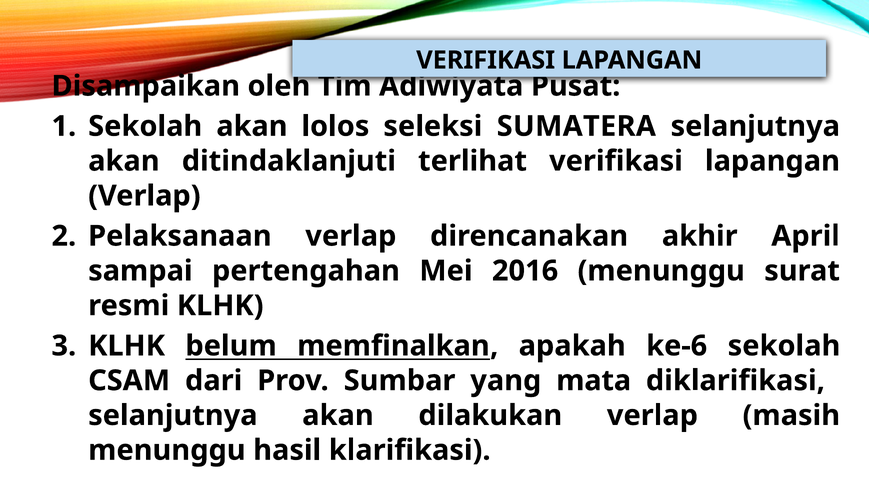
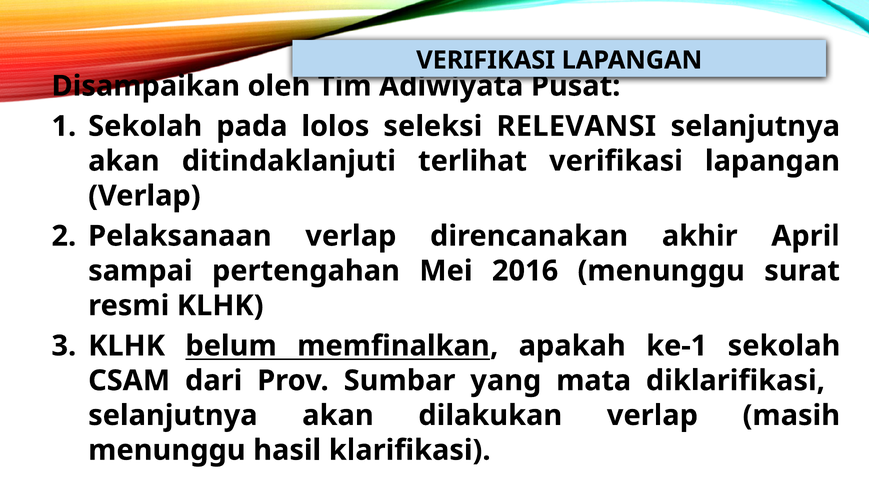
Sekolah akan: akan -> pada (252, 126)
SUMATERA: SUMATERA -> RELEVANSI (576, 126)
ke-6: ke-6 -> ke-1 (677, 346)
